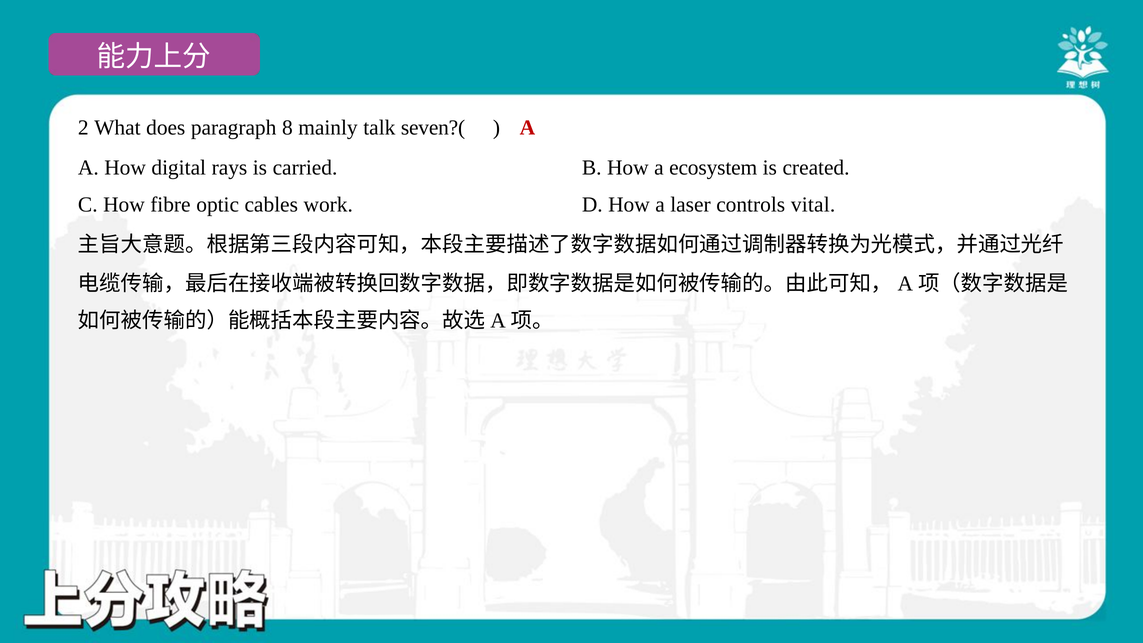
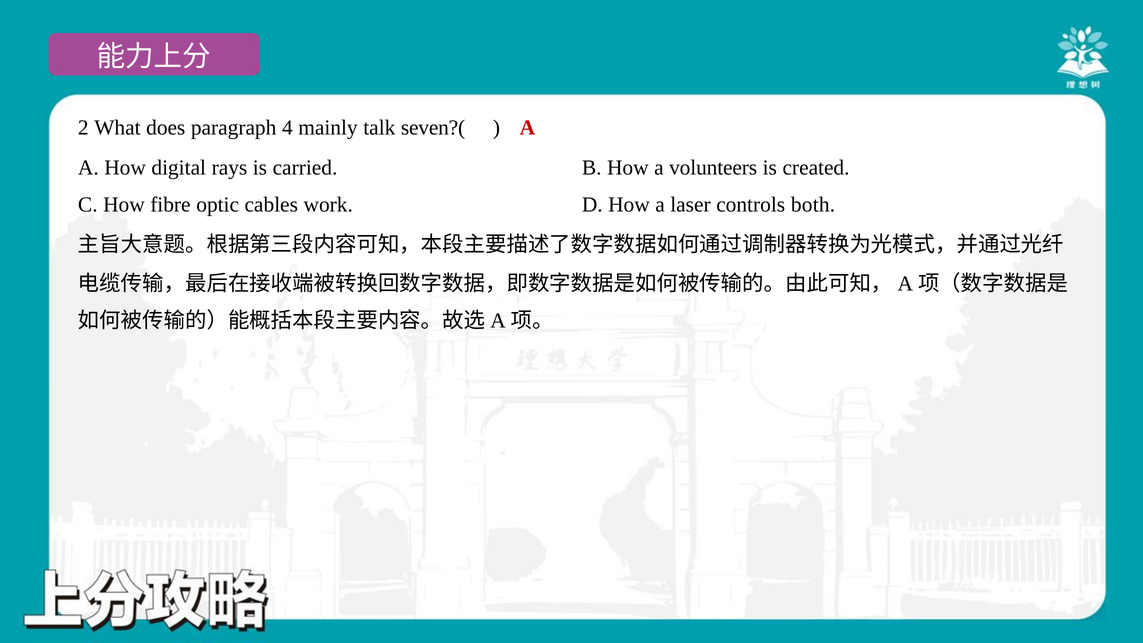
8: 8 -> 4 (287, 128)
ecosystem: ecosystem -> volunteers (713, 168)
vital: vital -> both (813, 205)
